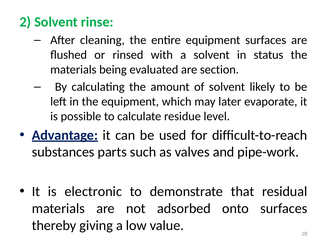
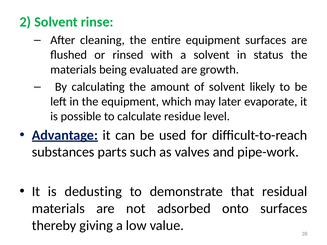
section: section -> growth (219, 70)
electronic: electronic -> dedusting (93, 192)
